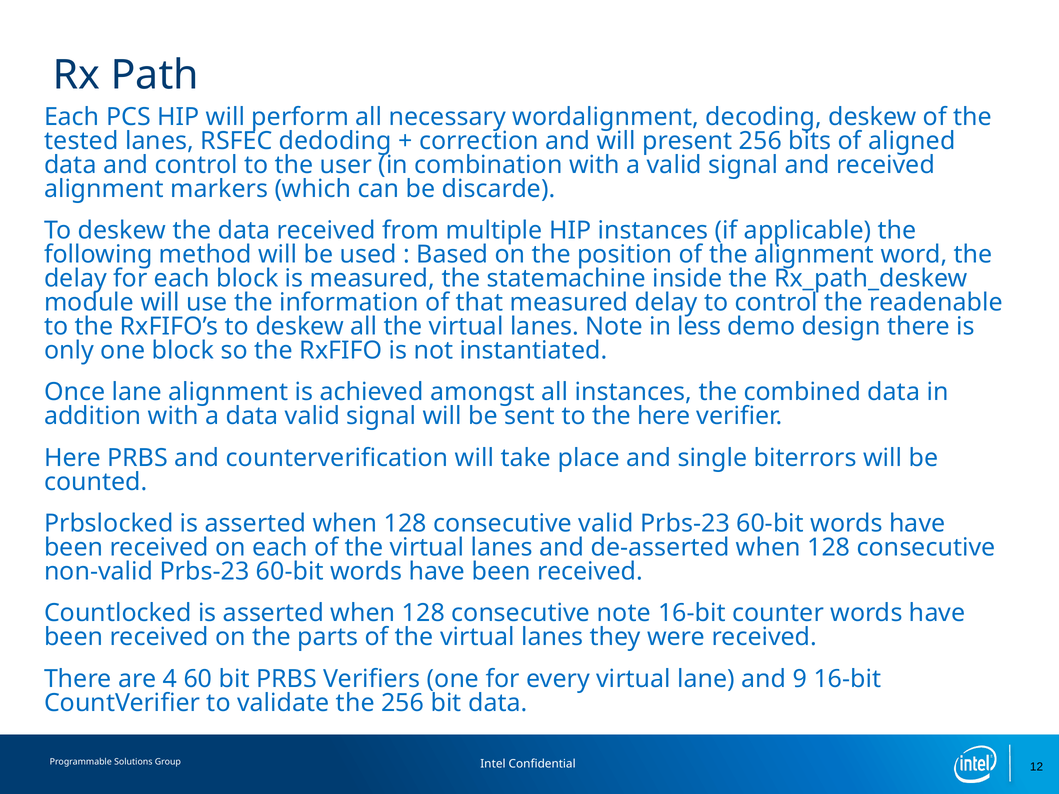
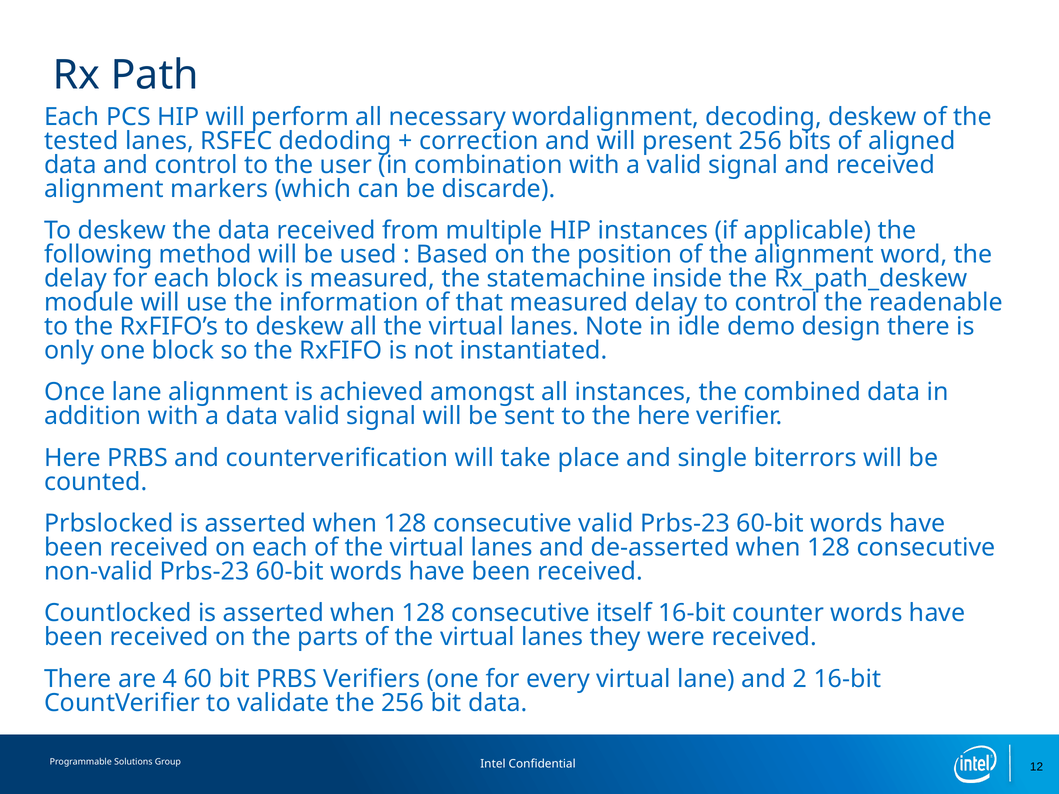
less: less -> idle (699, 327)
consecutive note: note -> itself (624, 613)
9: 9 -> 2 (800, 679)
